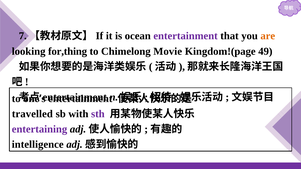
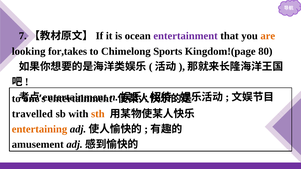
for,thing: for,thing -> for,takes (68, 51)
Movie: Movie -> Sports (168, 51)
49: 49 -> 80 (265, 51)
sth colour: purple -> orange (98, 114)
entertaining colour: purple -> orange (40, 129)
intelligence: intelligence -> amusement (38, 145)
